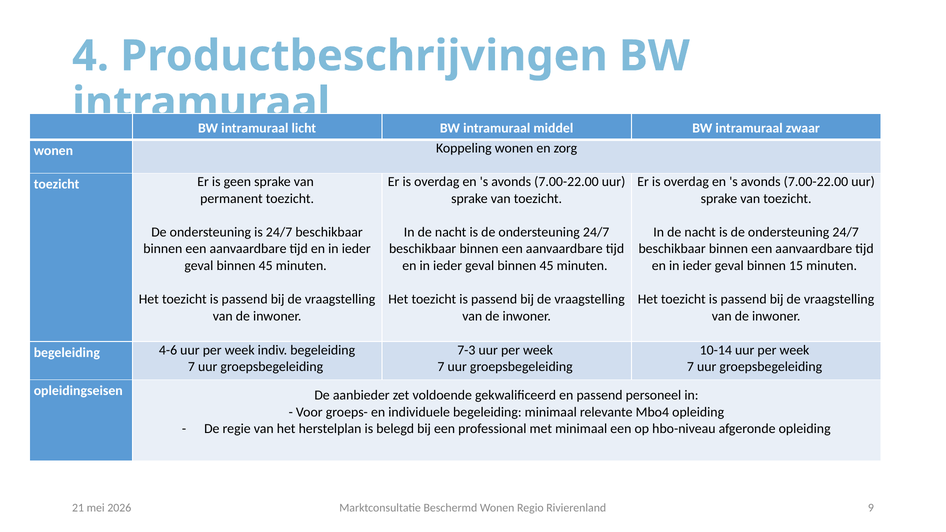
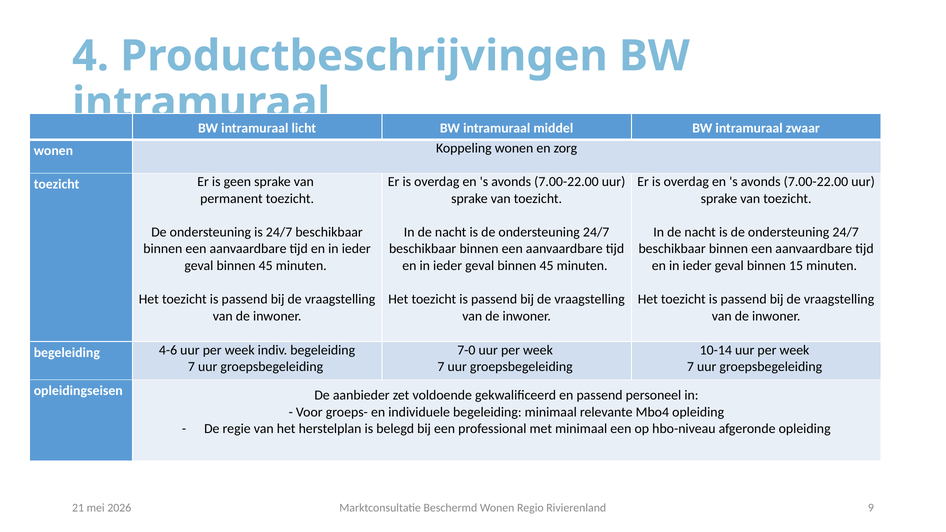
7-3: 7-3 -> 7-0 (466, 350)
